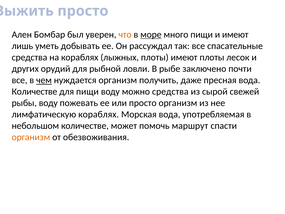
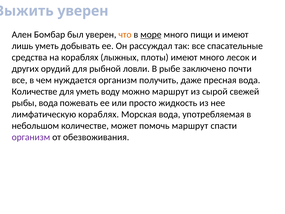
просто: просто -> уверен (83, 11)
имеют плоты: плоты -> много (212, 57)
чем underline: present -> none (44, 80)
для пищи: пищи -> уметь (88, 91)
можно средства: средства -> маршрут (170, 91)
рыбы воду: воду -> вода (48, 103)
просто организм: организм -> жидкость (178, 103)
организм colour: orange -> purple (31, 137)
